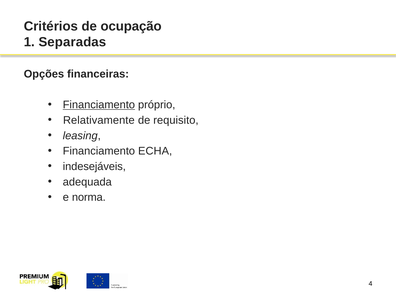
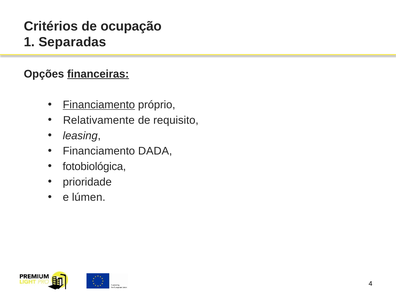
financeiras underline: none -> present (98, 74)
ECHA: ECHA -> DADA (155, 151)
indesejáveis: indesejáveis -> fotobiológica (94, 166)
adequada: adequada -> prioridade (87, 182)
norma: norma -> lúmen (89, 197)
